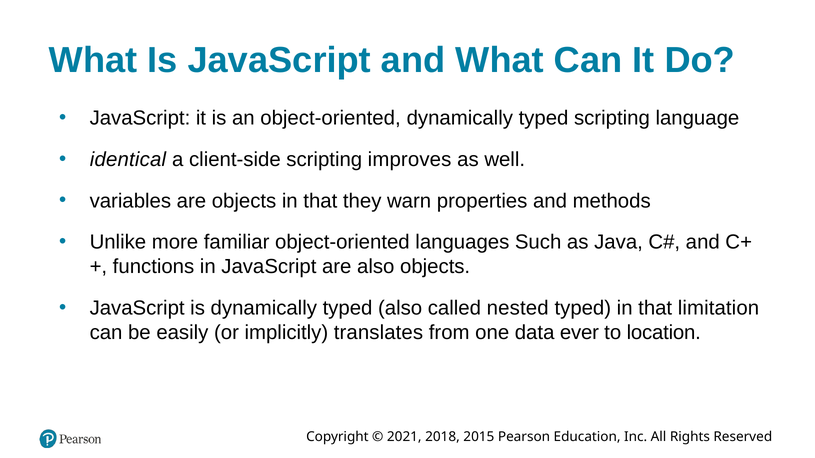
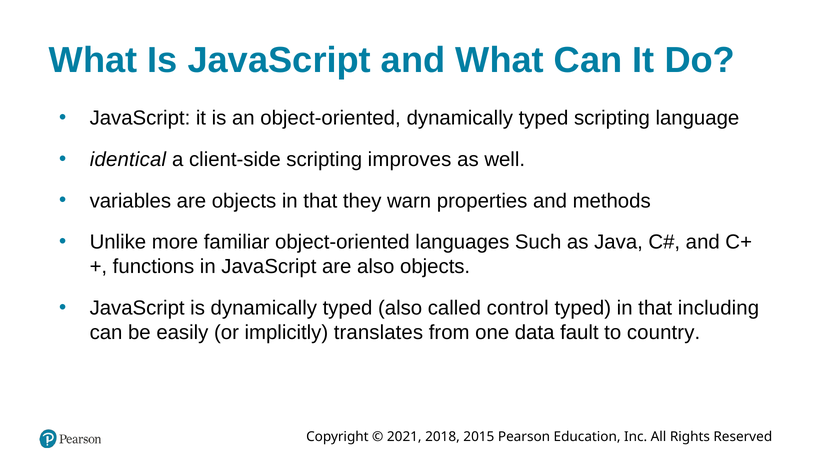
nested: nested -> control (518, 308)
limitation: limitation -> including (718, 308)
ever: ever -> fault (579, 333)
location: location -> country (664, 333)
